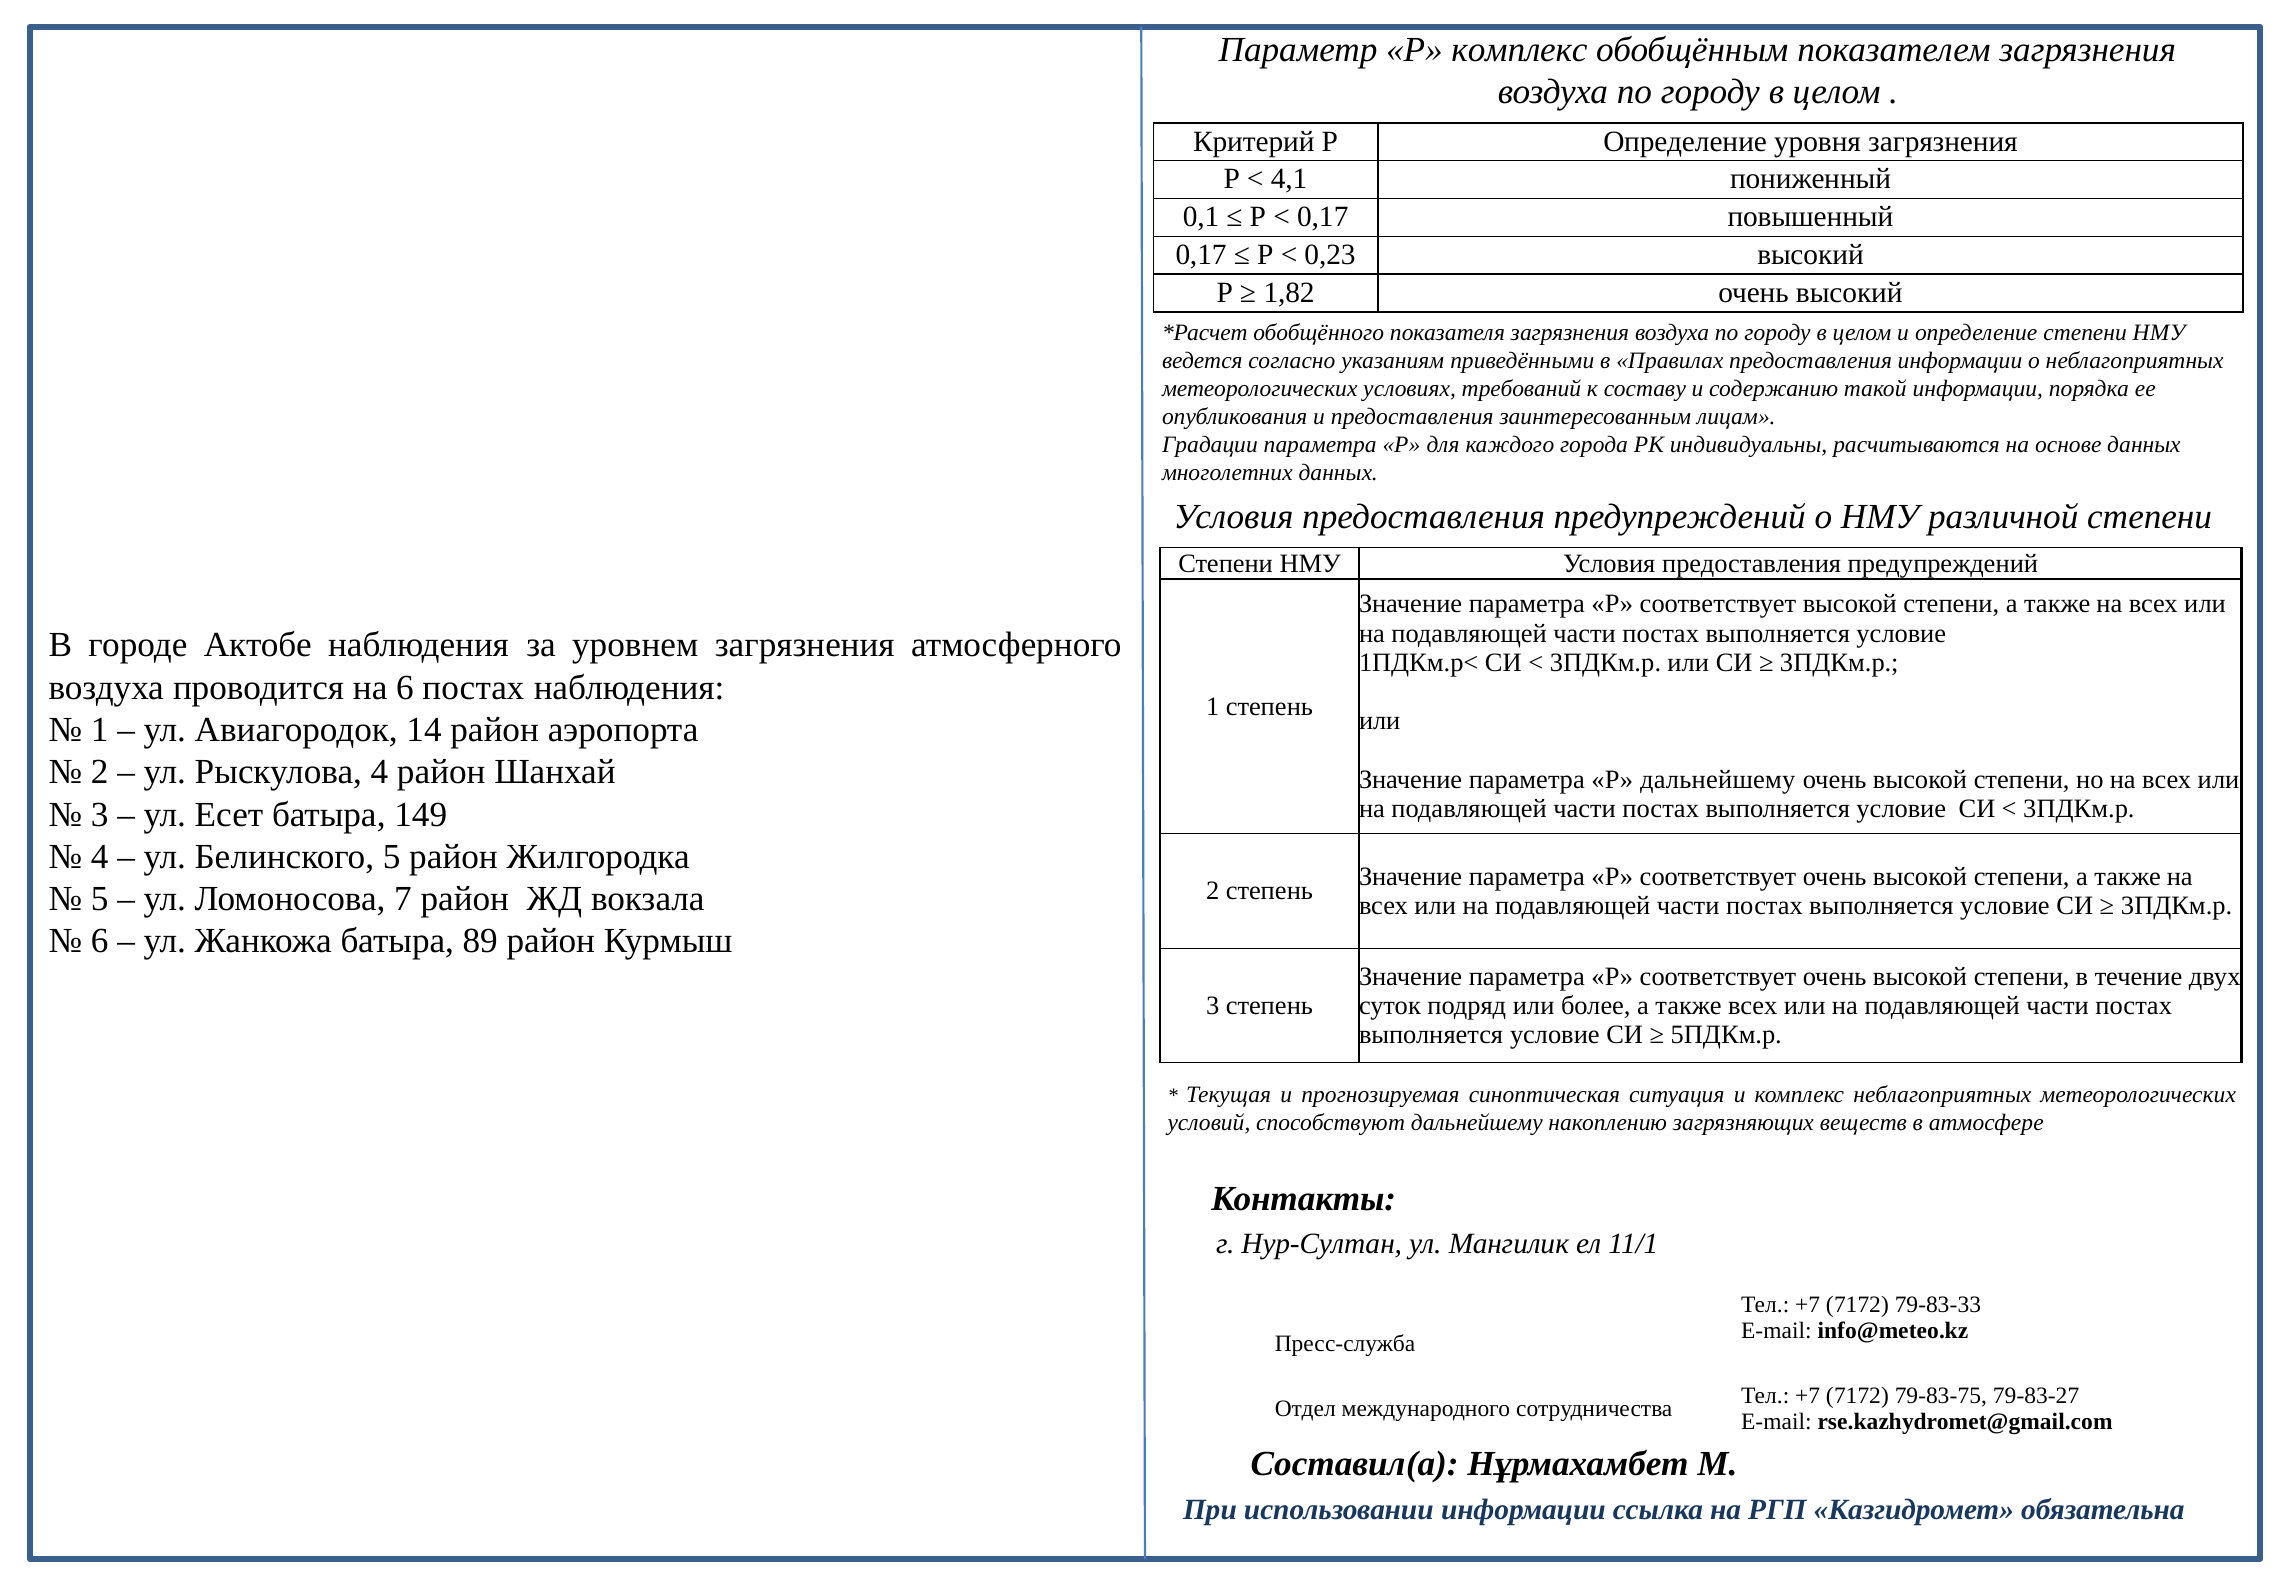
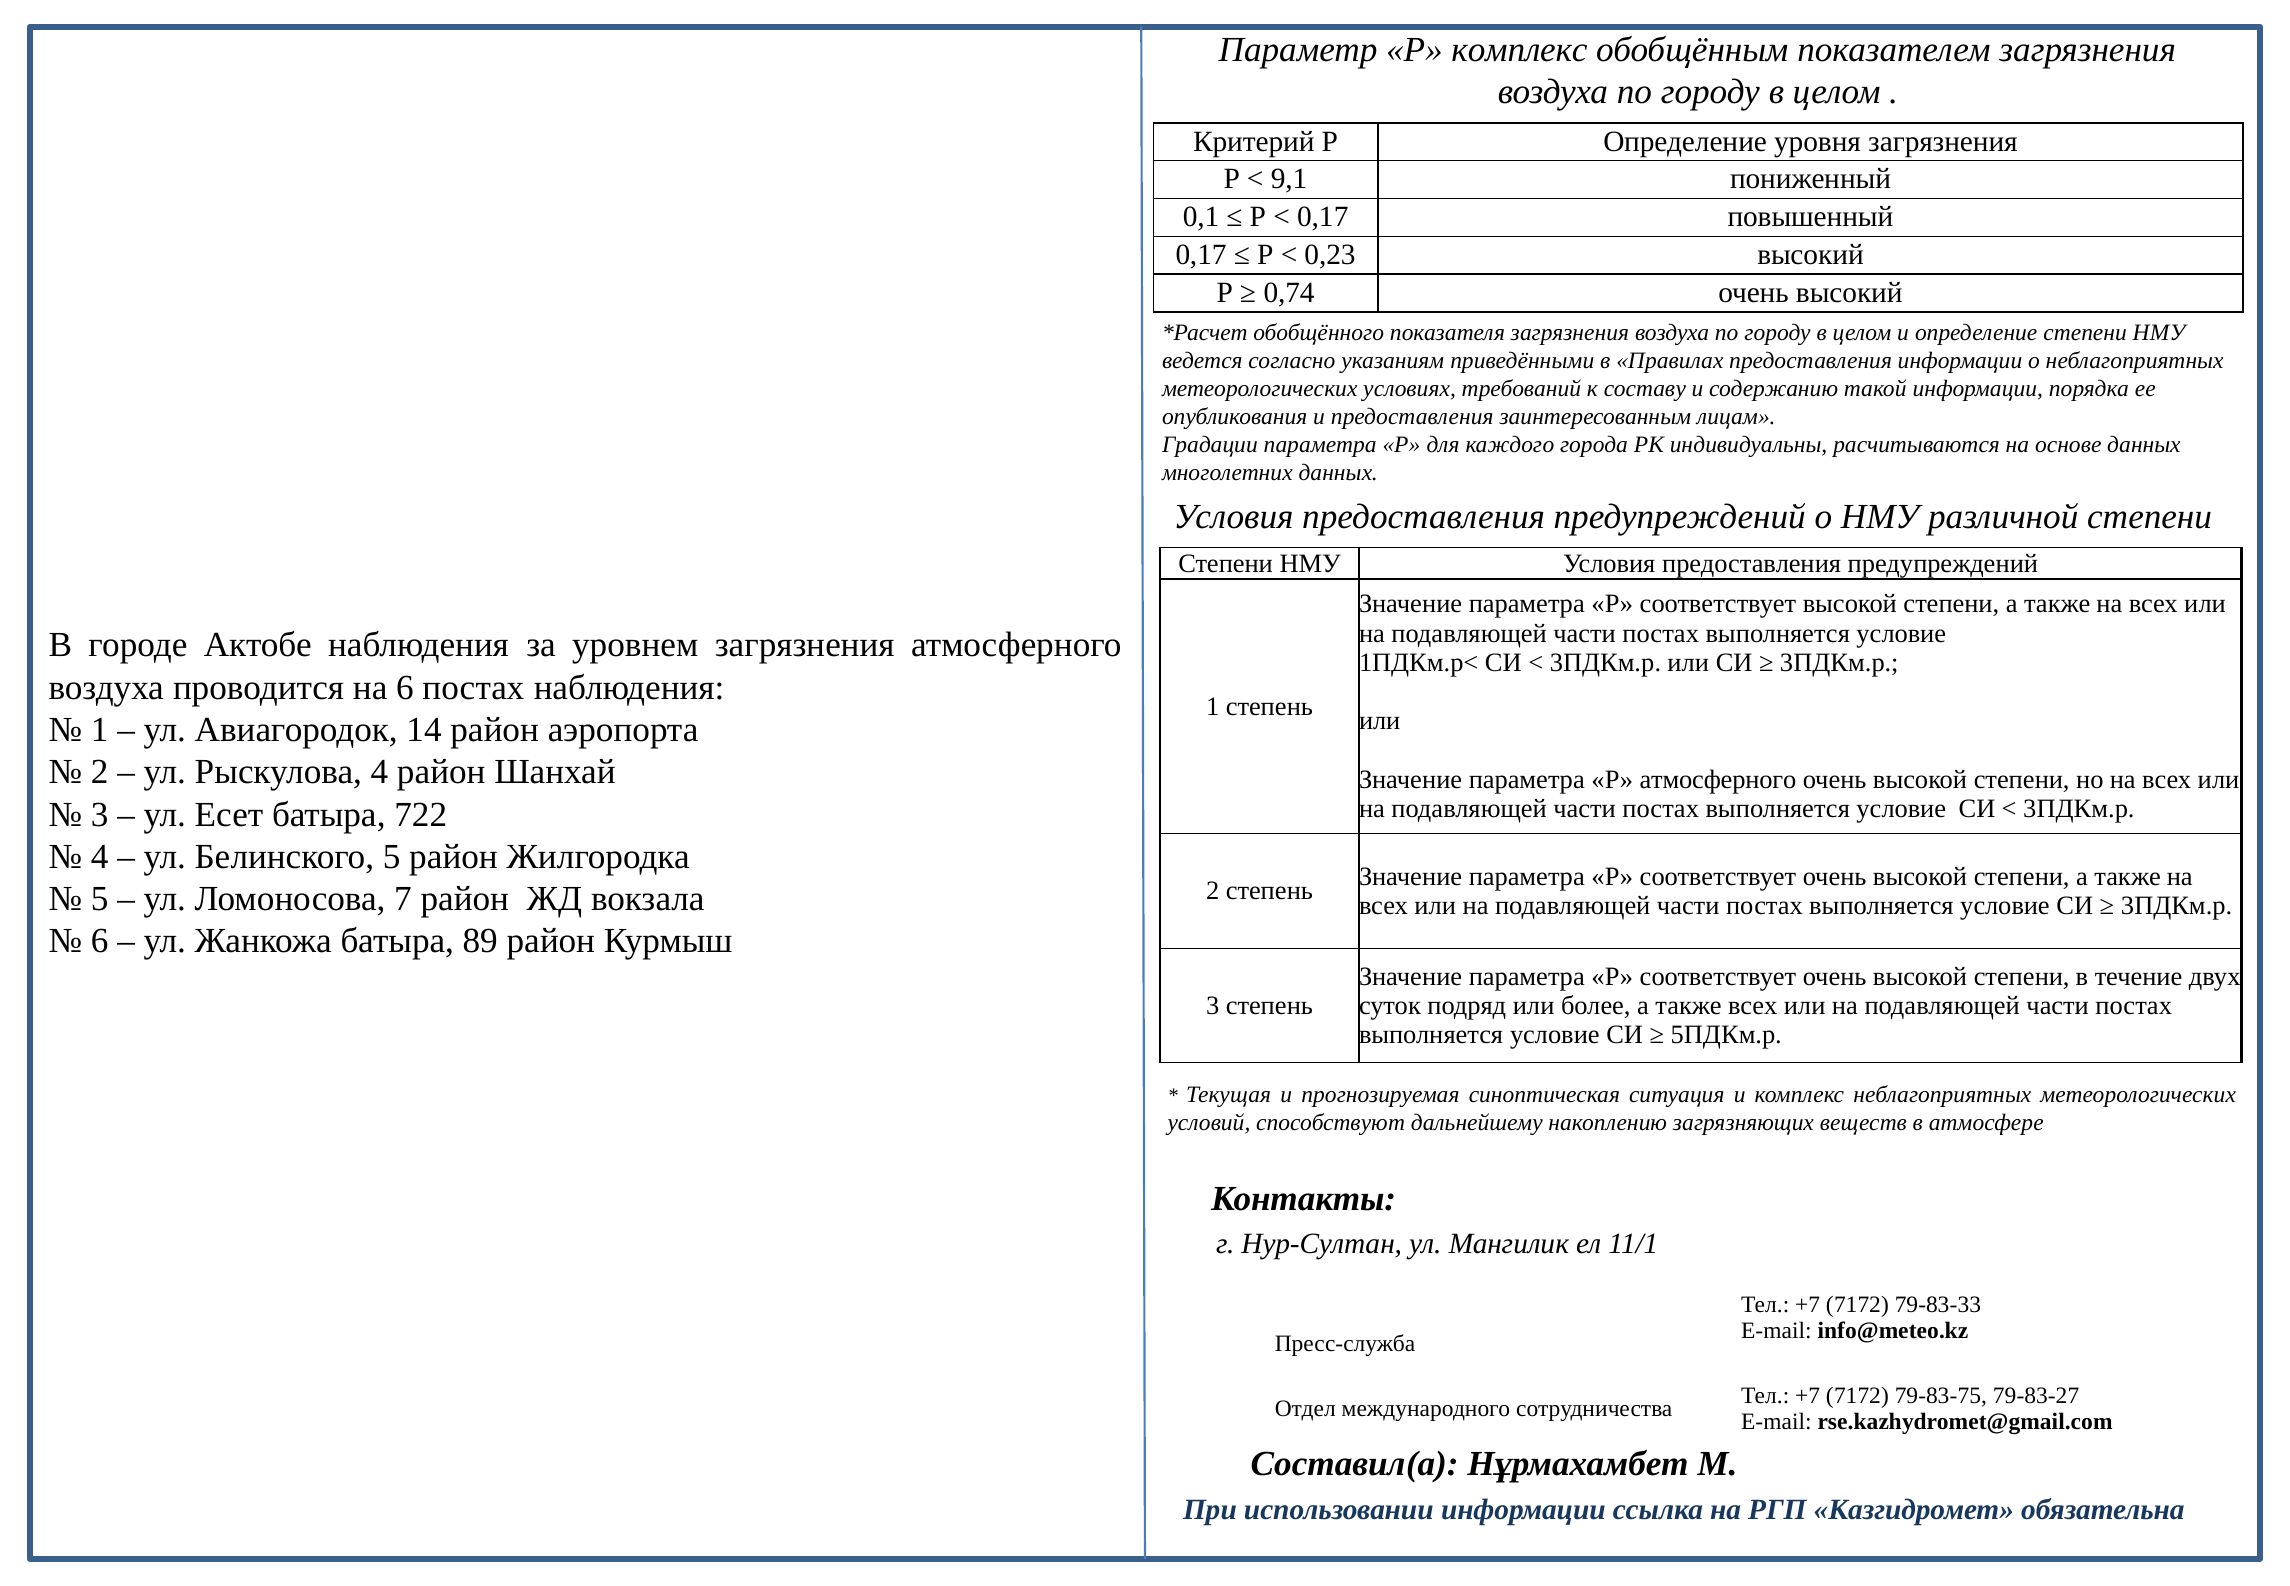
4,1: 4,1 -> 9,1 (1289, 179)
1,82: 1,82 -> 0,74 (1289, 293)
Р дальнейшему: дальнейшему -> атмосферного (1718, 780)
149: 149 -> 722 (421, 814)
